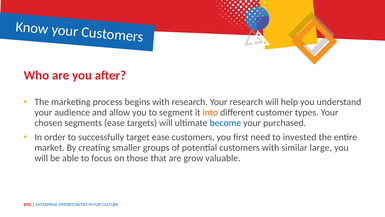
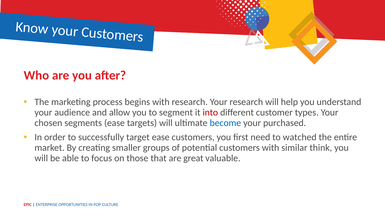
into colour: orange -> red (210, 112)
invested: invested -> watched (300, 137)
large: large -> think (321, 147)
grow: grow -> great (193, 158)
